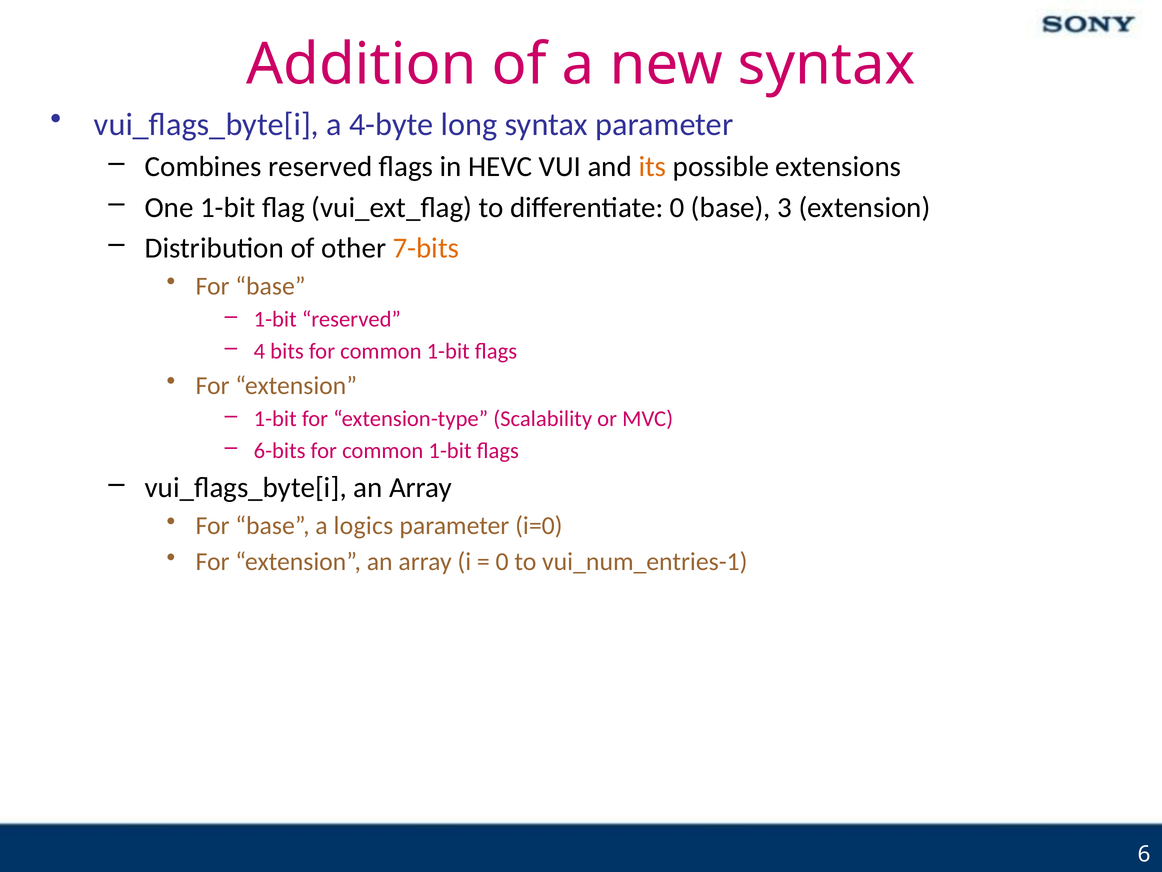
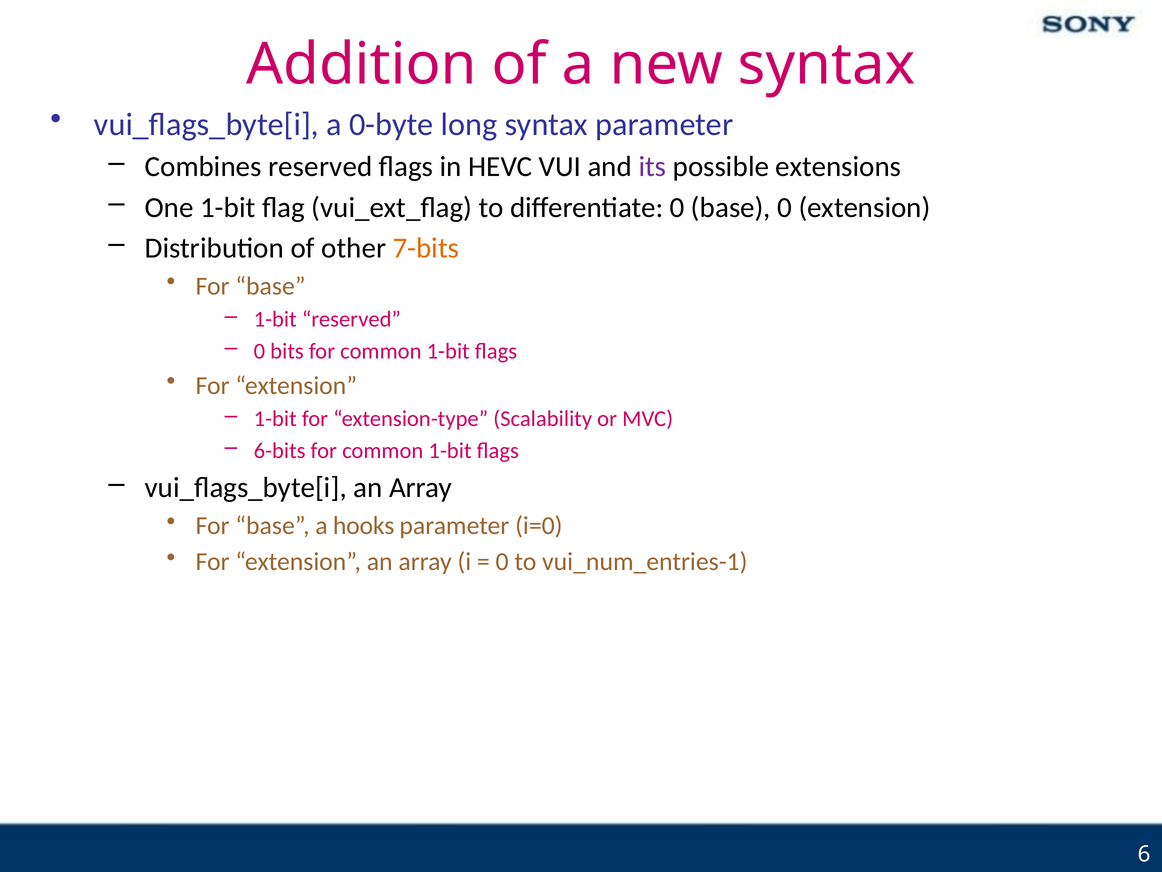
4-byte: 4-byte -> 0-byte (391, 124)
its colour: orange -> purple (652, 167)
base 3: 3 -> 0 (785, 207)
4: 4 -> 0 (259, 351)
logics: logics -> hooks (364, 525)
